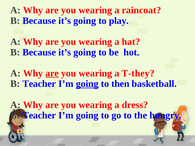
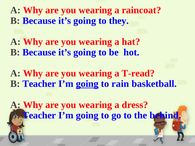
play: play -> they (119, 21)
are underline: present -> none (52, 73)
T-they: T-they -> T-read (138, 73)
then: then -> rain (120, 84)
hungry: hungry -> behind (165, 115)
